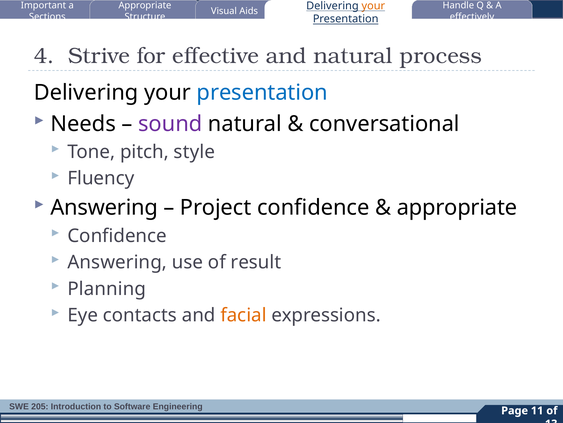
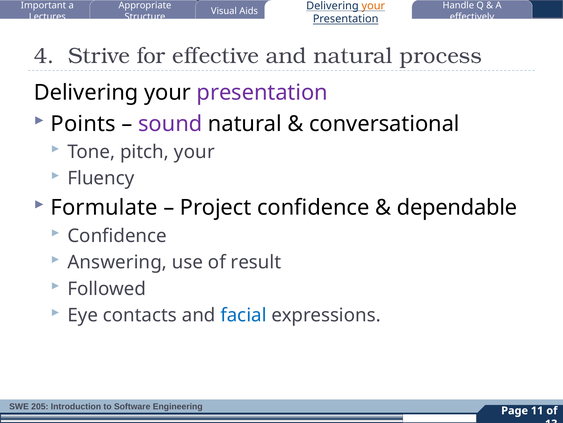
Sections: Sections -> Lectures (47, 17)
presentation colour: blue -> purple (262, 93)
Needs: Needs -> Points (83, 124)
pitch style: style -> your (194, 152)
Answering: Answering -> Formulate (104, 207)
appropriate: appropriate -> dependable (457, 207)
Planning: Planning -> Followed (107, 288)
facial colour: orange -> blue (243, 315)
